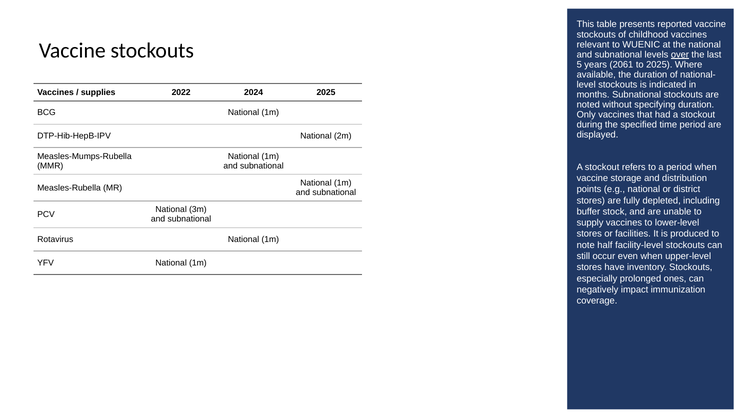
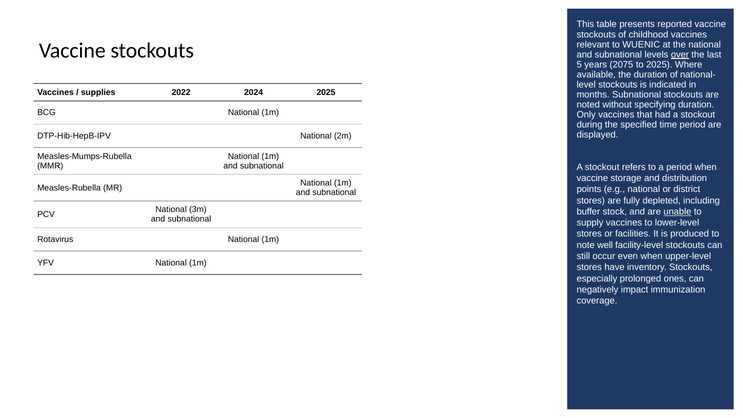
2061: 2061 -> 2075 (621, 65)
unable underline: none -> present (677, 212)
half: half -> well (605, 245)
